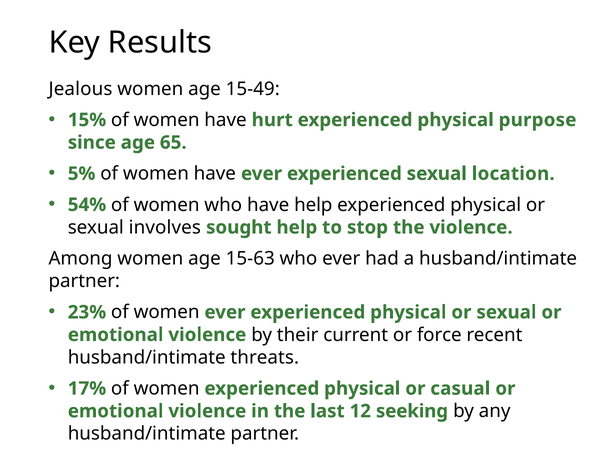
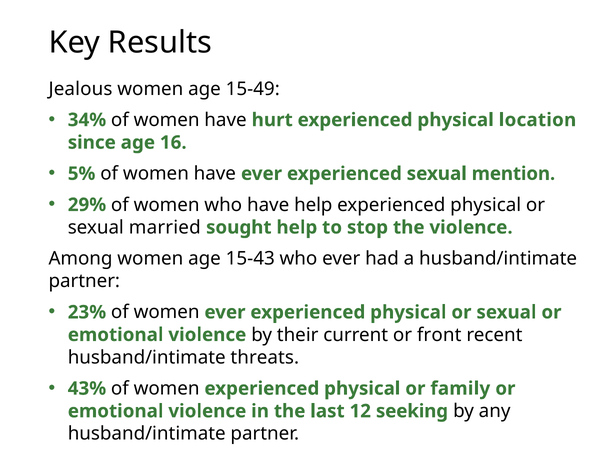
15%: 15% -> 34% (87, 120)
purpose: purpose -> location (538, 120)
65: 65 -> 16 (173, 143)
location: location -> mention (513, 174)
54%: 54% -> 29% (87, 205)
involves: involves -> married (165, 227)
15-63: 15-63 -> 15-43 (250, 259)
force: force -> front (439, 335)
17%: 17% -> 43% (87, 389)
casual: casual -> family (460, 389)
